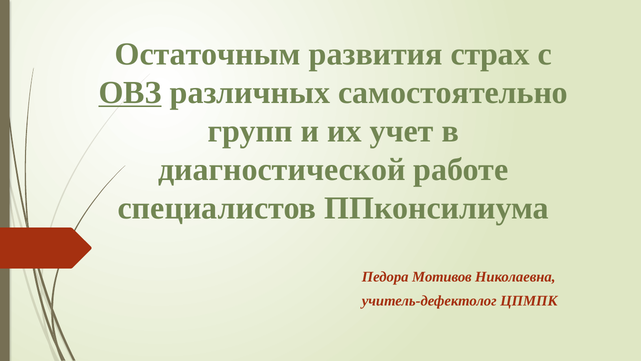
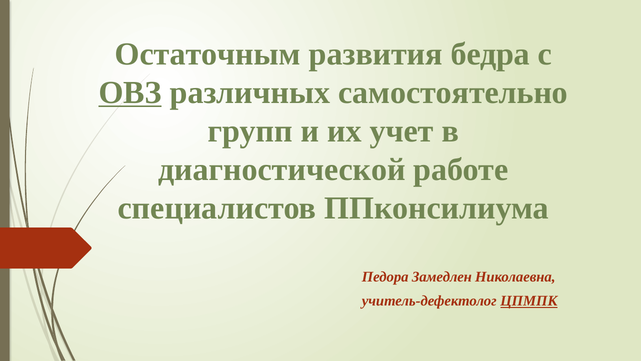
страх: страх -> бедра (490, 54)
Мотивов: Мотивов -> Замедлен (442, 276)
ЦПМПК underline: none -> present (529, 301)
